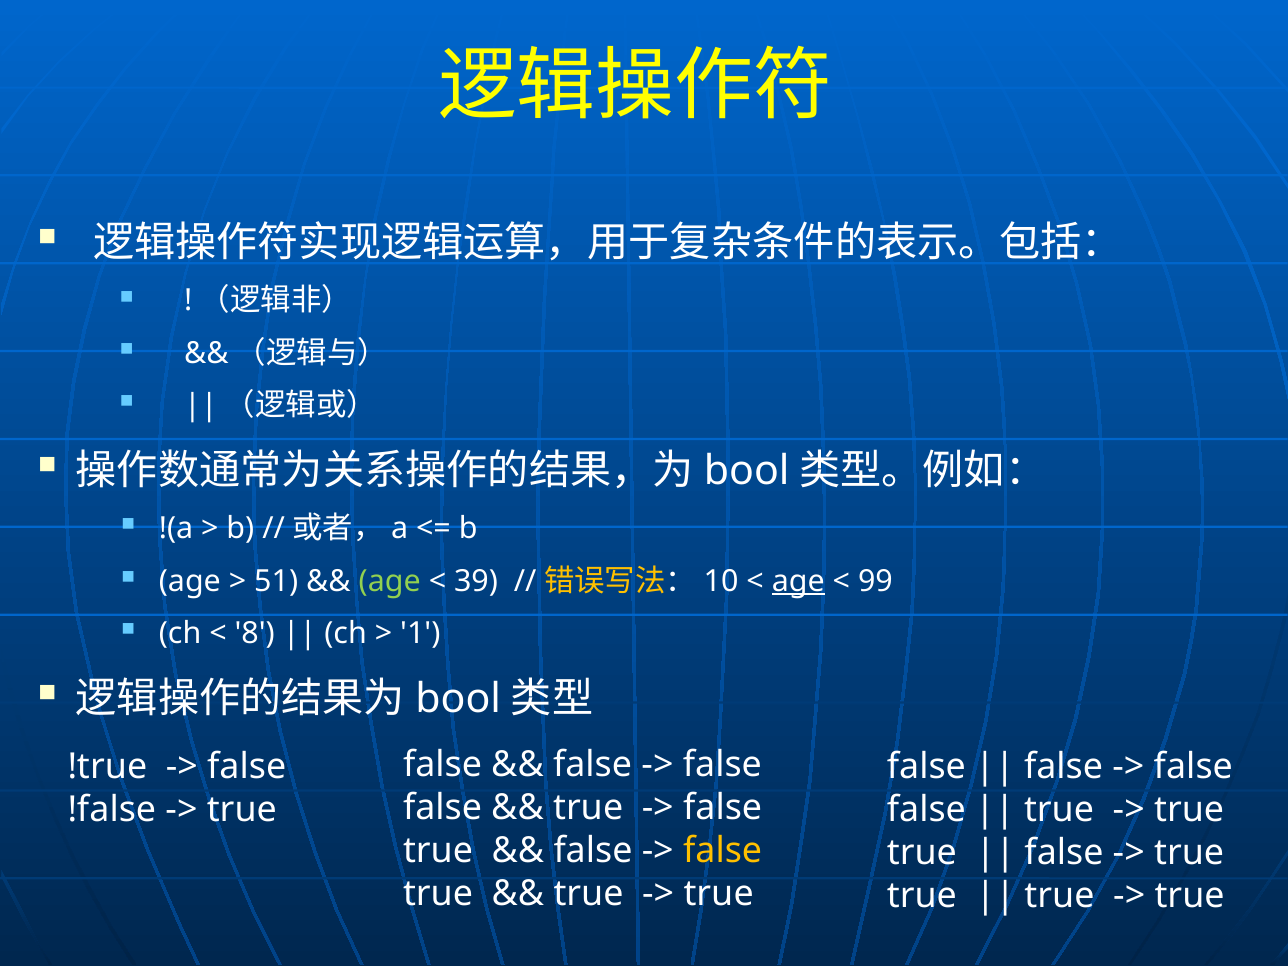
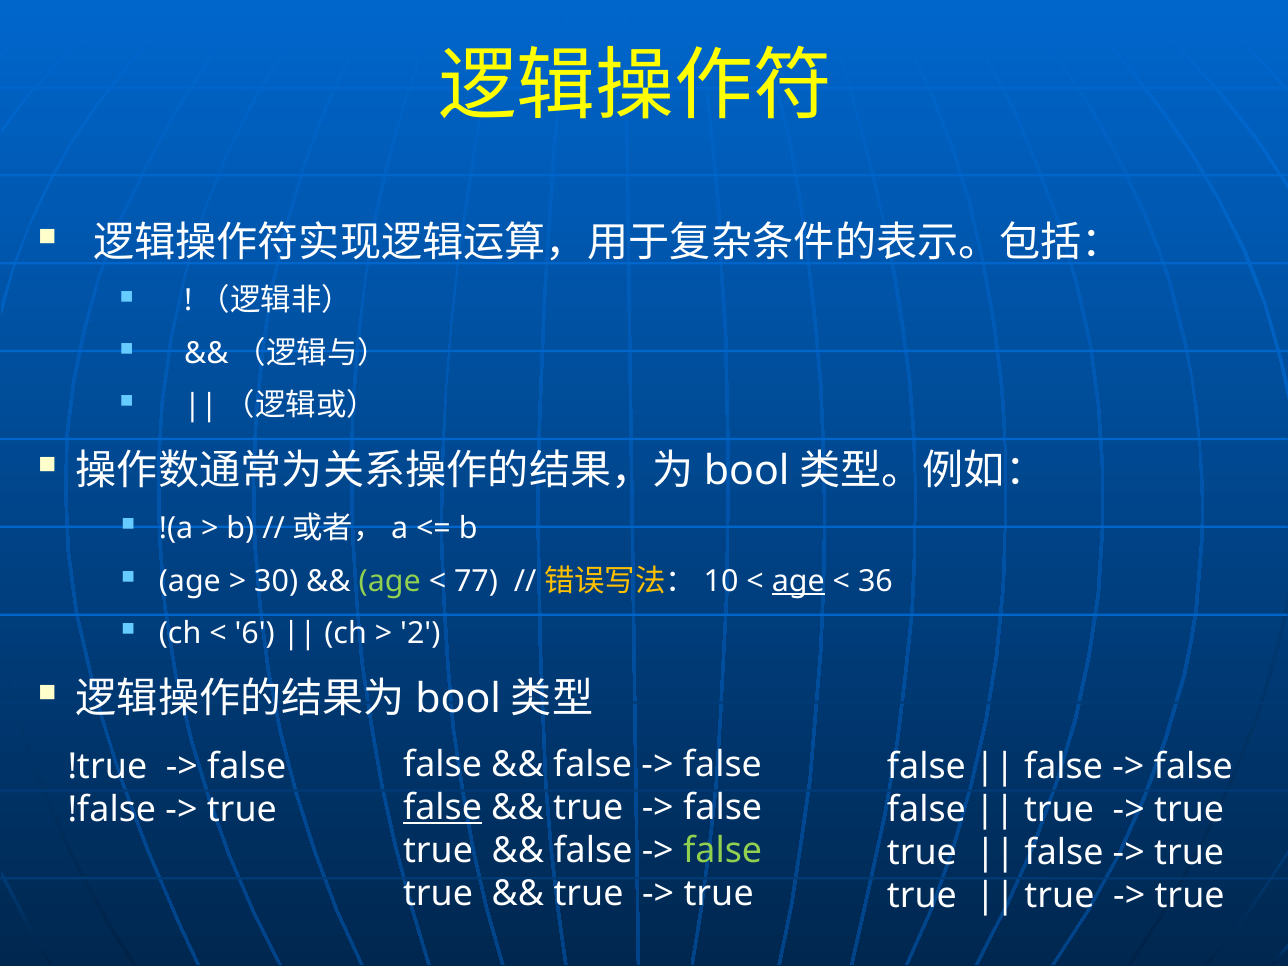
51: 51 -> 30 (276, 581)
39: 39 -> 77 (476, 581)
99: 99 -> 36 (875, 581)
8: 8 -> 6 (255, 633)
1: 1 -> 2 (420, 633)
false underline: none -> present (443, 808)
false colour: yellow -> light green (723, 851)
